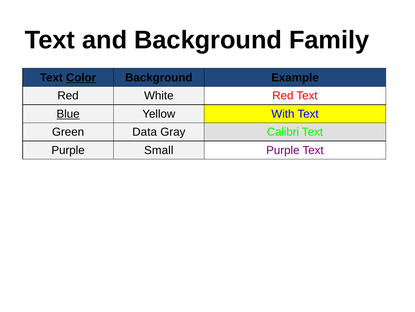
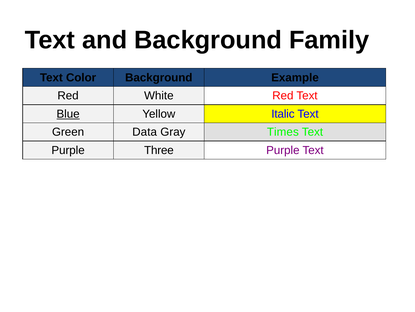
Color underline: present -> none (81, 77)
With: With -> Italic (283, 114)
Calibri: Calibri -> Times (283, 132)
Small: Small -> Three (159, 150)
